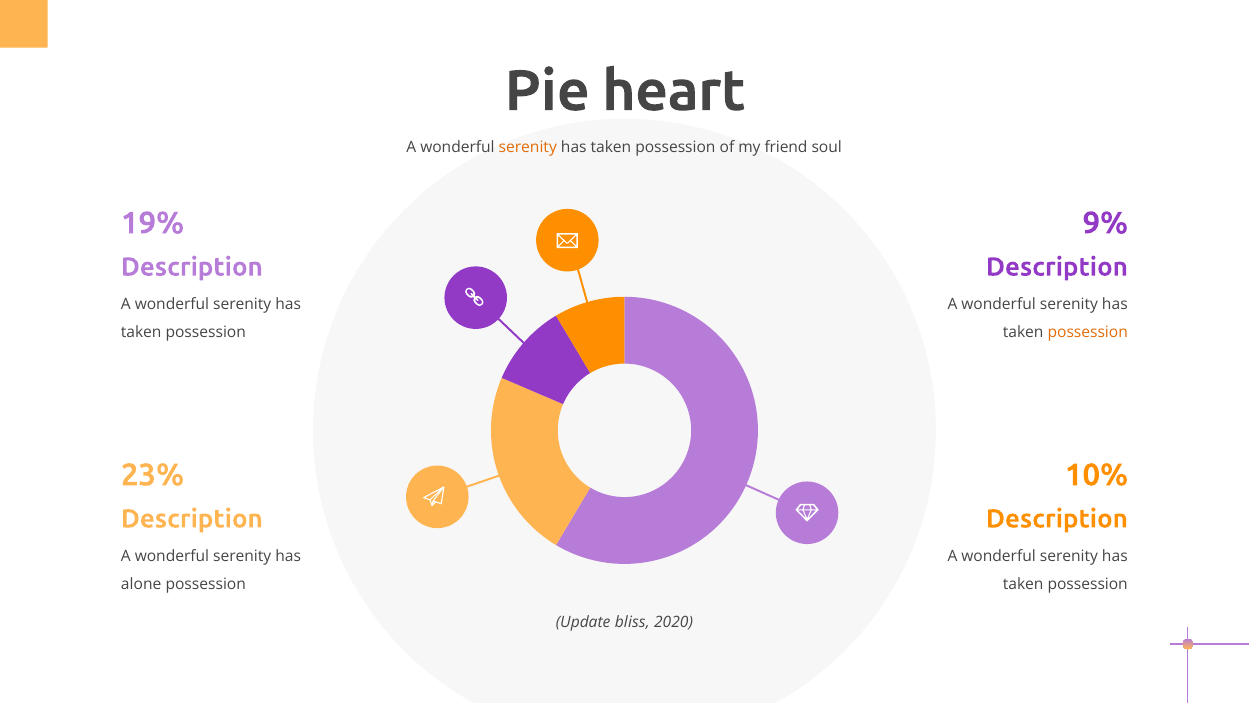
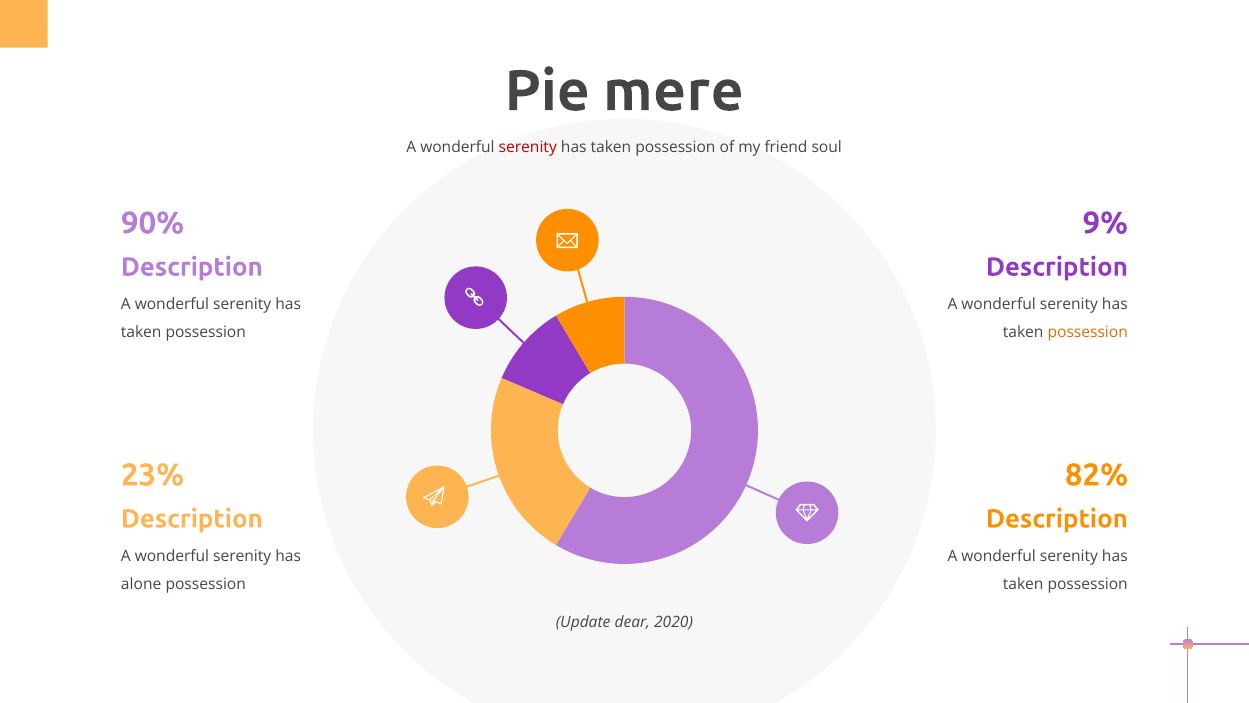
heart: heart -> mere (673, 91)
serenity colour: orange -> red (528, 148)
19%: 19% -> 90% (153, 223)
10%: 10% -> 82% (1096, 475)
bliss: bliss -> dear (632, 622)
